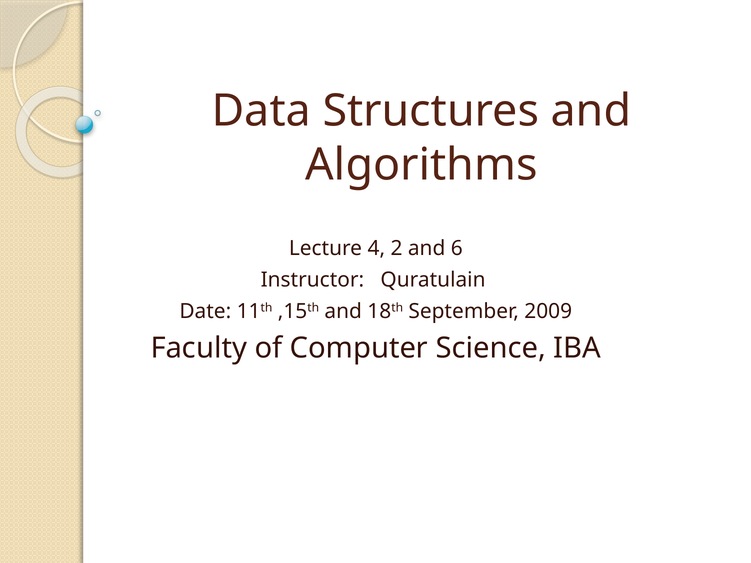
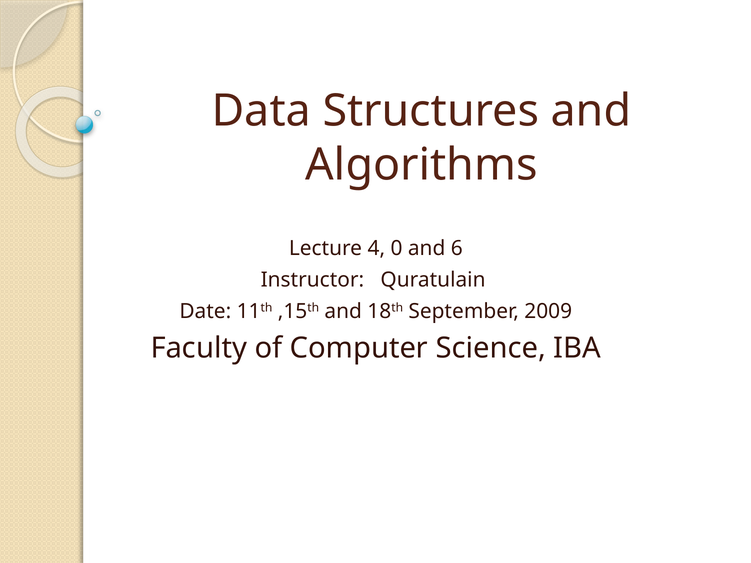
2: 2 -> 0 (396, 249)
